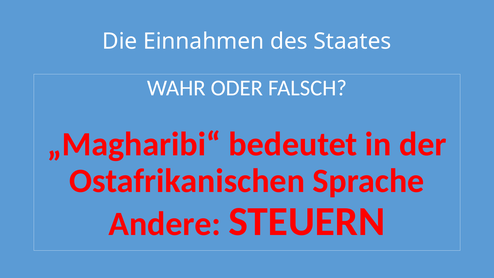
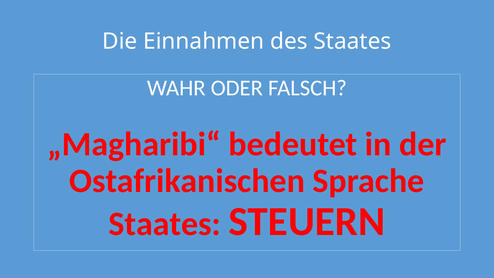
Andere: Andere -> Staates (165, 224)
